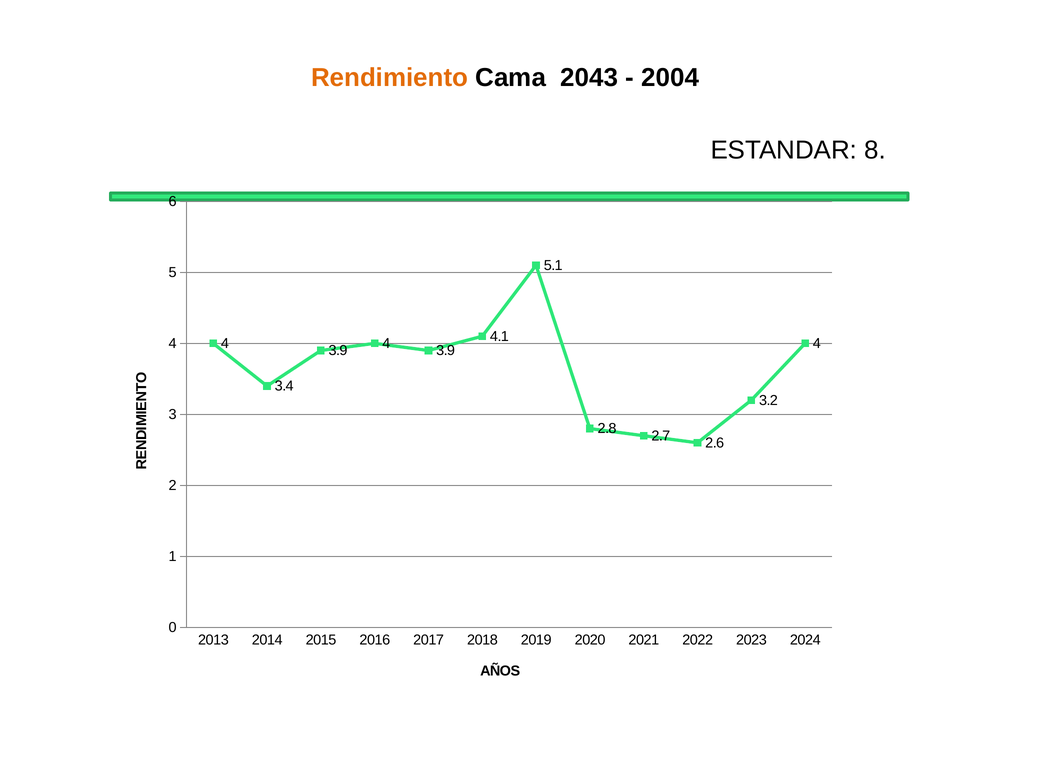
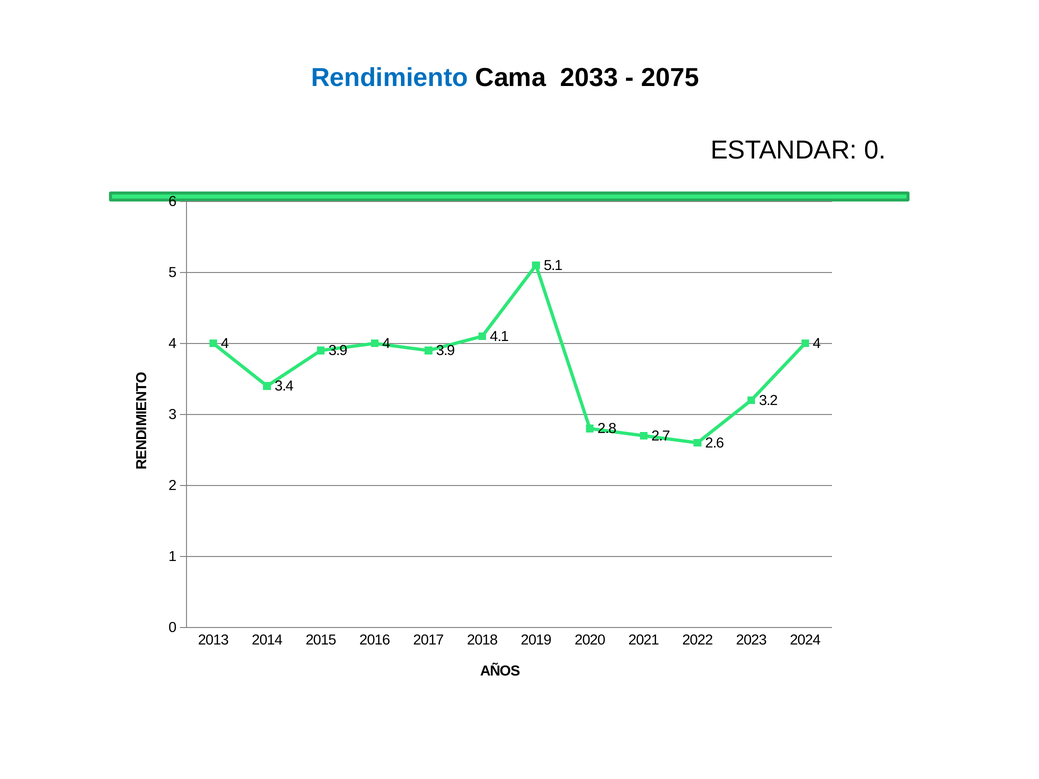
Rendimiento colour: orange -> blue (390, 78)
2043: 2043 -> 2033 (589, 78)
2004: 2004 -> 2075 (670, 78)
ESTANDAR 8: 8 -> 0 (875, 150)
